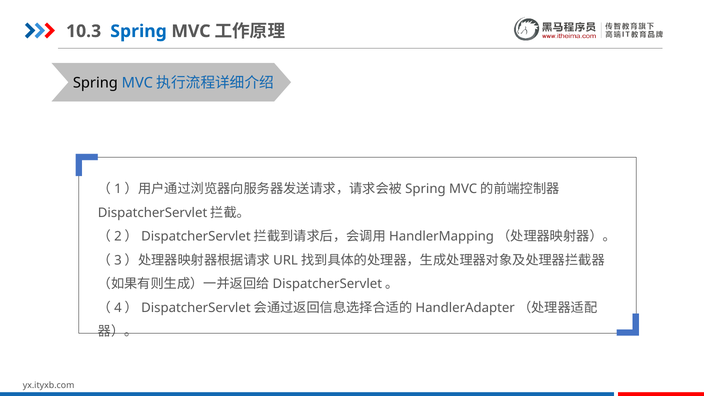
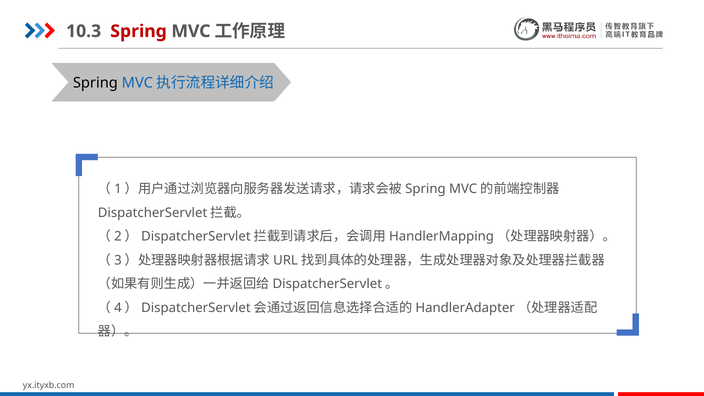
Spring colour: blue -> red (139, 31)
